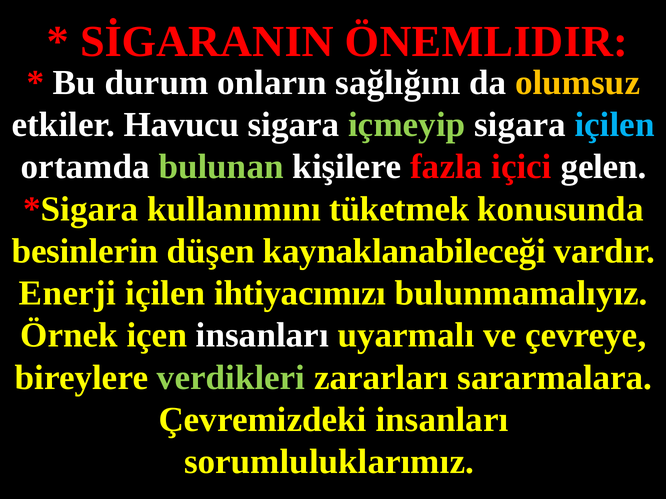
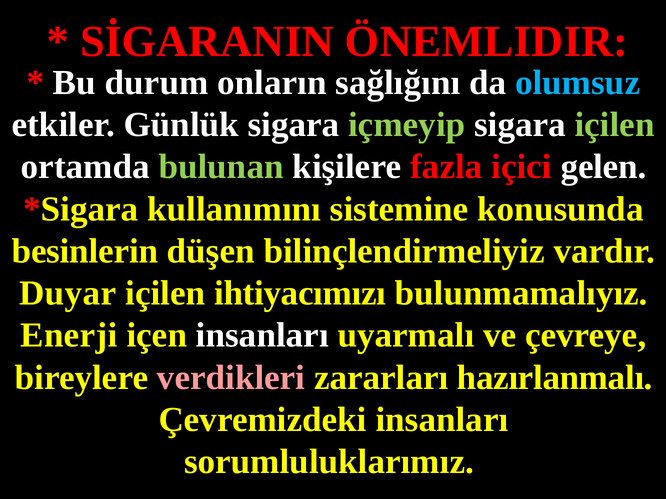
olumsuz colour: yellow -> light blue (578, 83)
Havucu: Havucu -> Günlük (181, 125)
içilen colour: light blue -> light green (615, 125)
tüketmek: tüketmek -> sistemine (399, 209)
kaynaklanabileceği: kaynaklanabileceği -> bilinçlendirmeliyiz (404, 251)
Enerji: Enerji -> Duyar (68, 293)
Örnek: Örnek -> Enerji (69, 336)
verdikleri colour: light green -> pink (231, 378)
sararmalara: sararmalara -> hazırlanmalı (555, 378)
